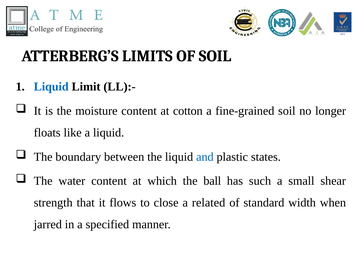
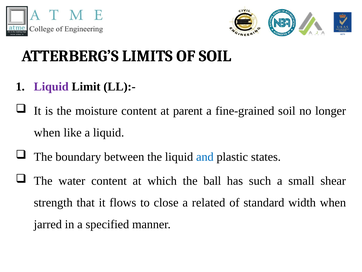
Liquid colour: blue -> purple (51, 87)
cotton: cotton -> parent (188, 111)
floats: floats -> when (47, 132)
